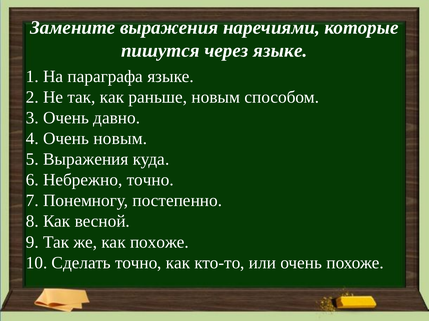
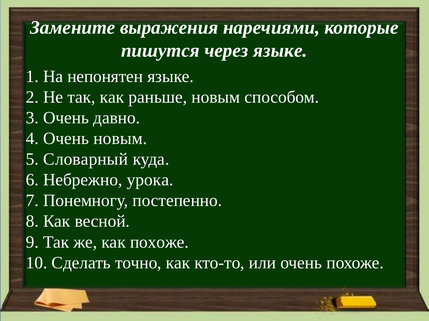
параграфа: параграфа -> непонятен (105, 77)
5 Выражения: Выражения -> Словарный (86, 160)
Небрежно точно: точно -> урока (150, 180)
